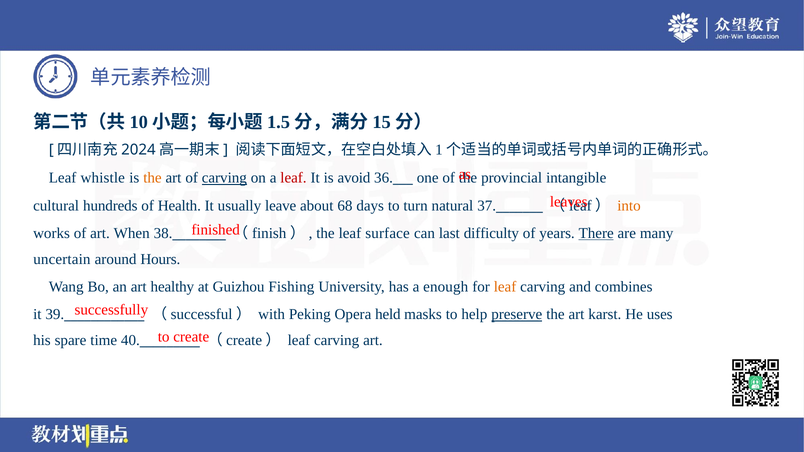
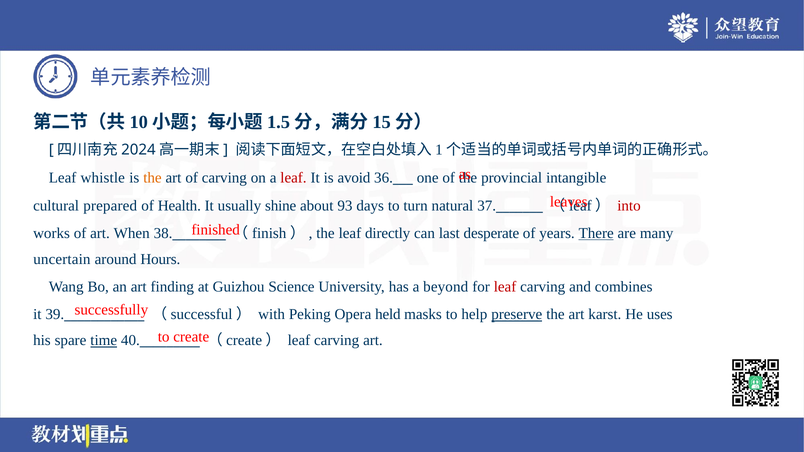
carving underline: present -> none (224, 178)
hundreds: hundreds -> prepared (110, 206)
leave: leave -> shine (281, 206)
68: 68 -> 93 (345, 206)
into colour: orange -> red (629, 206)
surface: surface -> directly (388, 233)
difficulty: difficulty -> desperate (491, 233)
healthy: healthy -> finding (172, 287)
Fishing: Fishing -> Science (292, 287)
enough: enough -> beyond (446, 287)
leaf colour: orange -> red (505, 287)
time underline: none -> present (104, 341)
